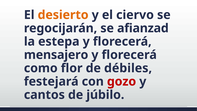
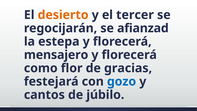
ciervo: ciervo -> tercer (135, 15)
débiles: débiles -> gracias (128, 68)
gozo colour: red -> blue (122, 81)
